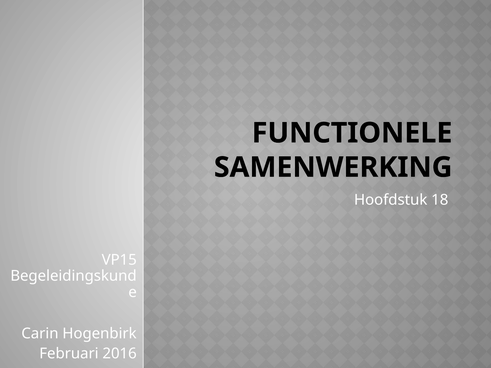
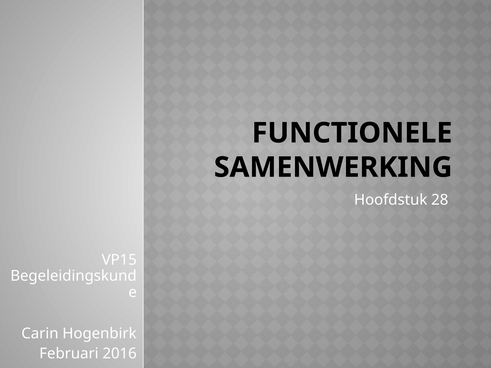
18: 18 -> 28 (440, 200)
